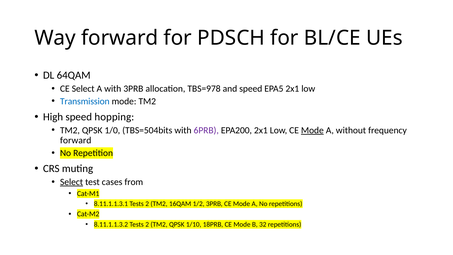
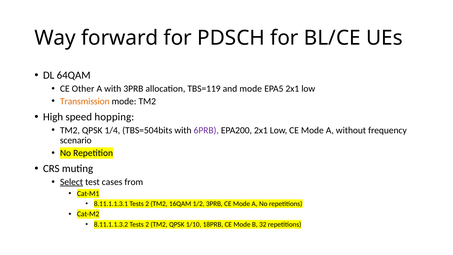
CE Select: Select -> Other (83, 89)
TBS=978: TBS=978 -> TBS=119 (204, 89)
and speed: speed -> mode (251, 89)
Transmission colour: blue -> orange (85, 101)
1/0: 1/0 -> 1/4 (112, 130)
Mode underline: present -> none (312, 130)
forward: forward -> scenario (76, 140)
